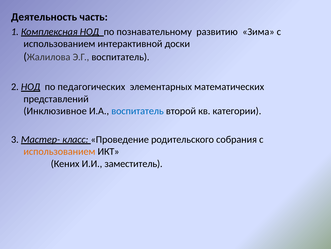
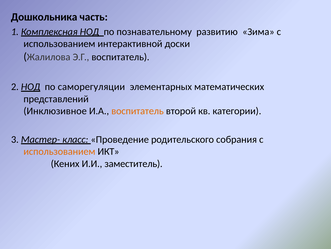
Деятельность: Деятельность -> Дошкольника (44, 17)
педагогических: педагогических -> саморегуляции (91, 87)
воспитатель colour: blue -> orange (138, 111)
